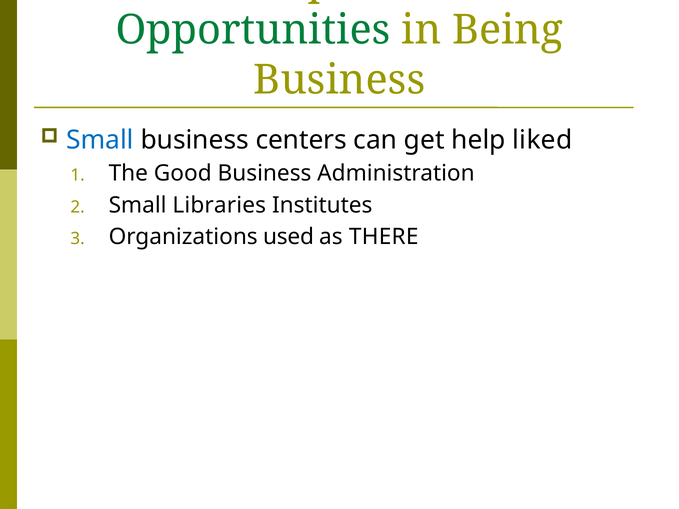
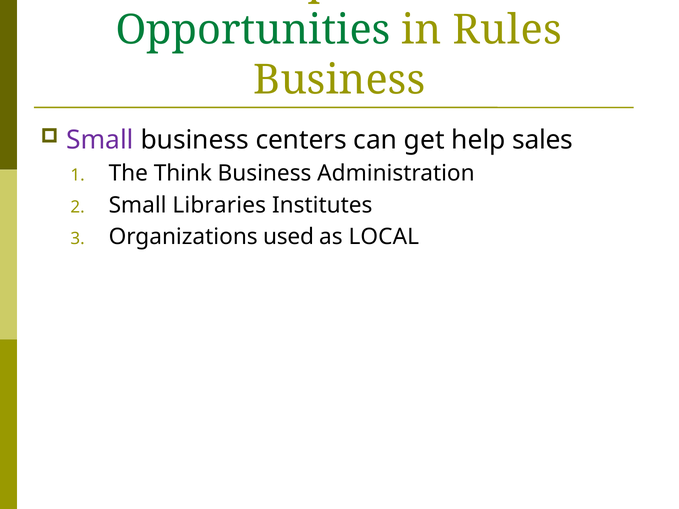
Being: Being -> Rules (507, 30)
Small colour: blue -> purple (100, 140)
liked: liked -> sales (543, 140)
Good: Good -> Think (183, 174)
THERE: THERE -> LOCAL (384, 237)
